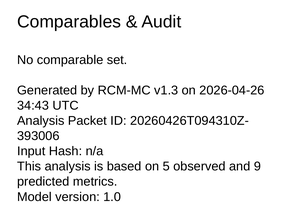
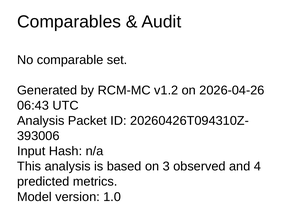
v1.3: v1.3 -> v1.2 (166, 90)
34:43: 34:43 -> 06:43 (33, 106)
5: 5 -> 3 (166, 167)
9: 9 -> 4 (257, 167)
